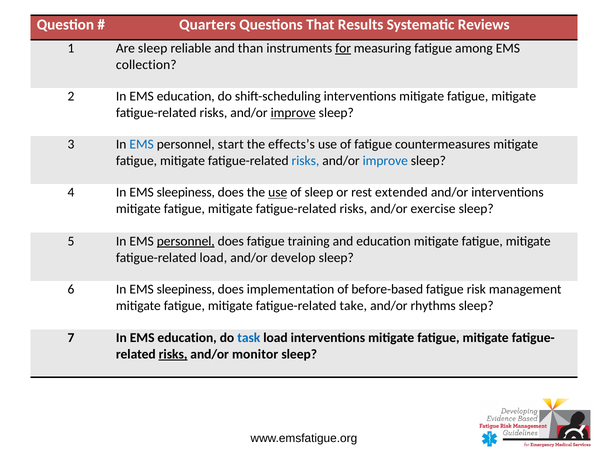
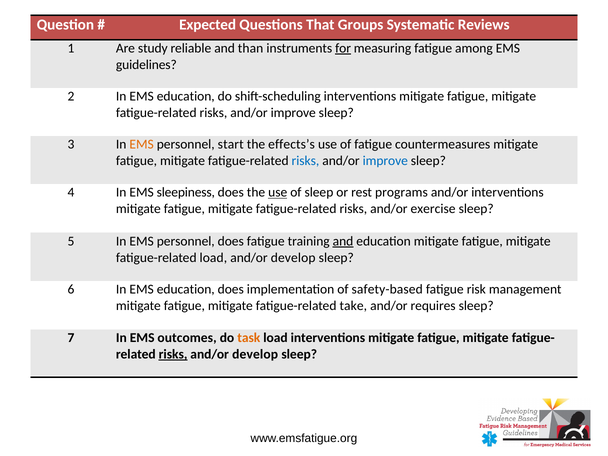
Quarters: Quarters -> Expected (208, 25)
Results: Results -> Groups (361, 25)
Are sleep: sleep -> study (153, 48)
collection: collection -> guidelines (146, 65)
improve underline: present -> none (293, 113)
EMS colour: blue -> orange (142, 144)
extended: extended -> programs (401, 192)
personnel underline: present -> none (186, 241)
and underline: none -> present (343, 241)
6 In EMS sleepiness: sleepiness -> education (186, 289)
before-based: before-based -> safety-based (387, 289)
rhythms: rhythms -> requires (433, 306)
7 In EMS education: education -> outcomes (187, 338)
task colour: blue -> orange (249, 338)
monitor: monitor -> develop (255, 354)
